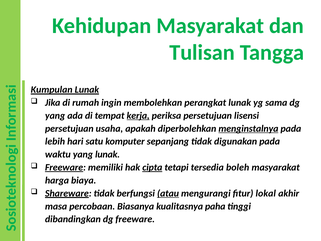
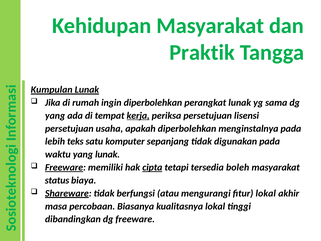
Tulisan: Tulisan -> Praktik (202, 53)
ingin membolehkan: membolehkan -> diperbolehkan (153, 103)
menginstalnya underline: present -> none (248, 128)
hari: hari -> teks (75, 141)
harga: harga -> status (57, 180)
atau underline: present -> none (168, 193)
kualitasnya paha: paha -> lokal (215, 206)
